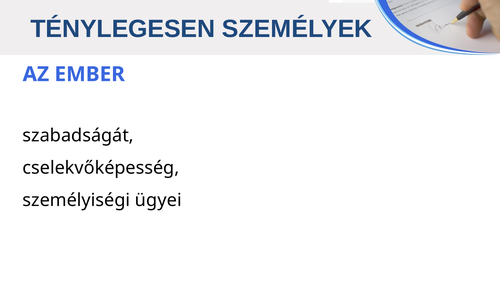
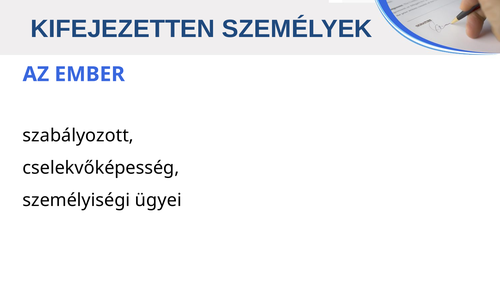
TÉNYLEGESEN: TÉNYLEGESEN -> KIFEJEZETTEN (123, 29)
szabadságát: szabadságát -> szabályozott (78, 136)
